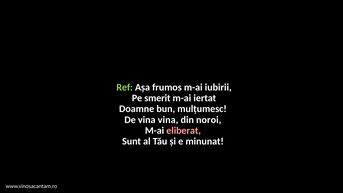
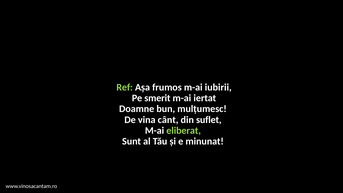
vina vina: vina -> cânt (168, 120)
noroi: noroi -> suflet (209, 120)
eliberat colour: pink -> light green (184, 131)
